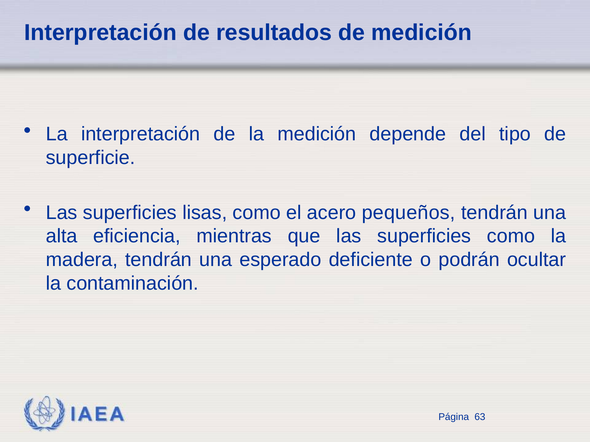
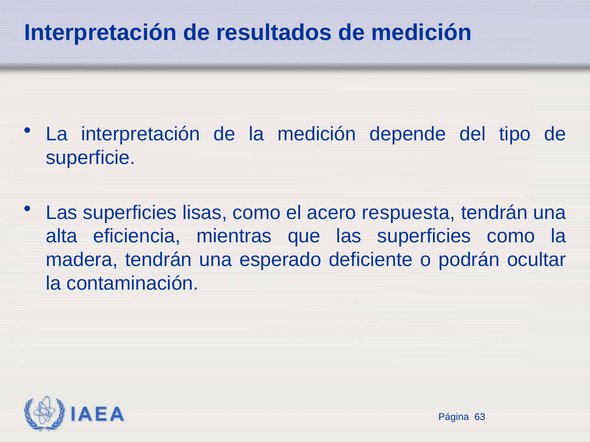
pequeños: pequeños -> respuesta (409, 213)
